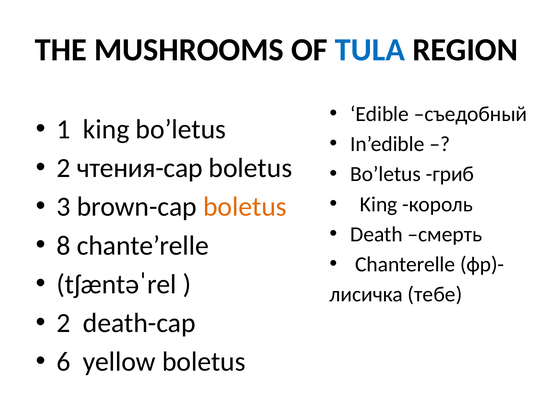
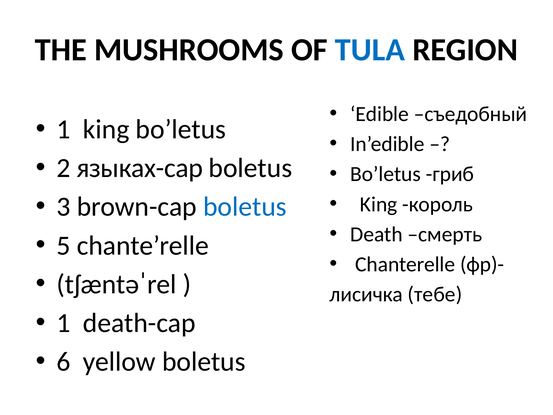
чтения-cap: чтения-cap -> языках-cap (140, 168)
boletus colour: orange -> blue (245, 207)
8: 8 -> 5 (64, 245)
2: 2 -> 1 (64, 323)
